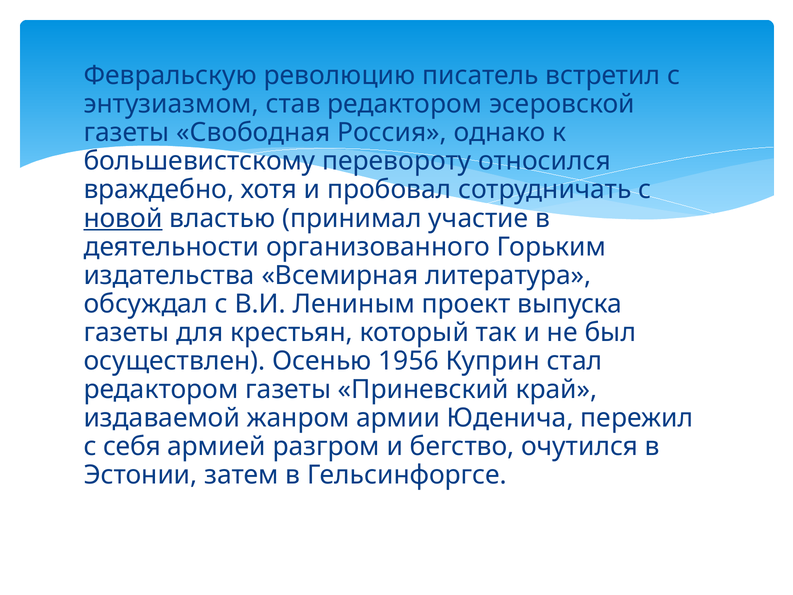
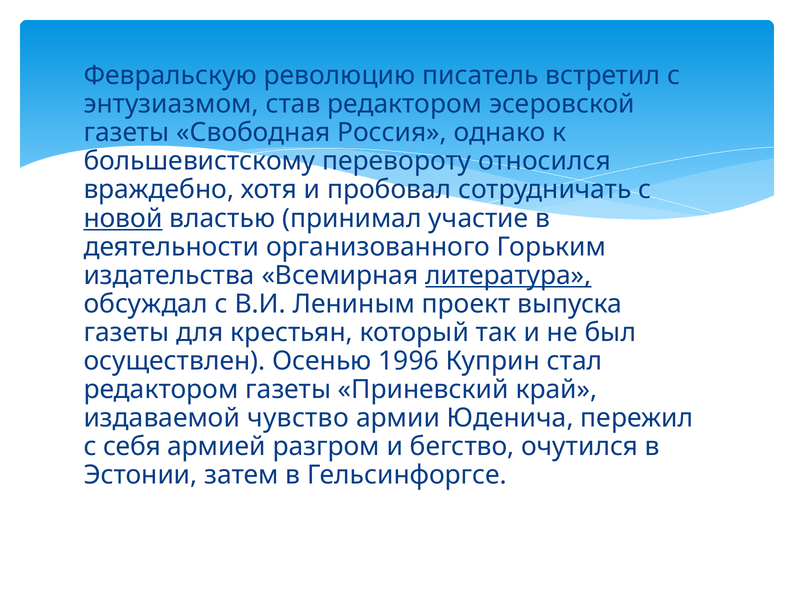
литература underline: none -> present (508, 275)
1956: 1956 -> 1996 (409, 361)
жанром: жанром -> чувство (298, 418)
